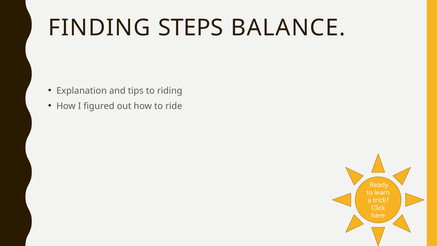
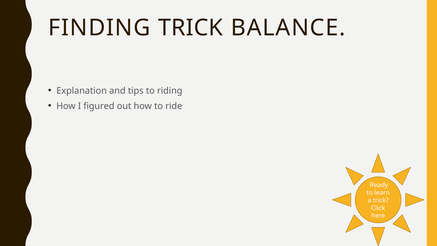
FINDING STEPS: STEPS -> TRICK (191, 28)
